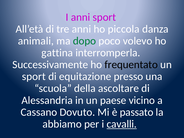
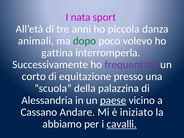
I anni: anni -> nata (81, 17)
frequentato colour: black -> purple (131, 65)
sport: sport -> corto (34, 77)
ascoltare: ascoltare -> palazzina (119, 88)
paese underline: none -> present (113, 100)
Dovuto: Dovuto -> Andare (77, 112)
passato: passato -> iniziato (137, 112)
